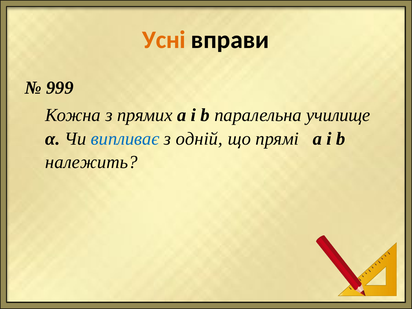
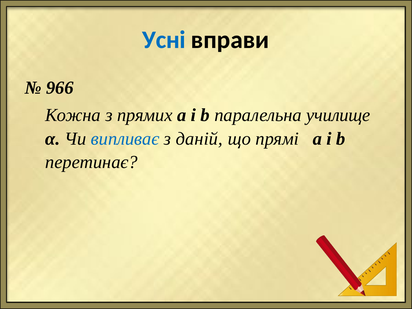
Усні colour: orange -> blue (164, 40)
999: 999 -> 966 (60, 88)
одній: одній -> даній (199, 139)
належить: належить -> перетинає (92, 162)
